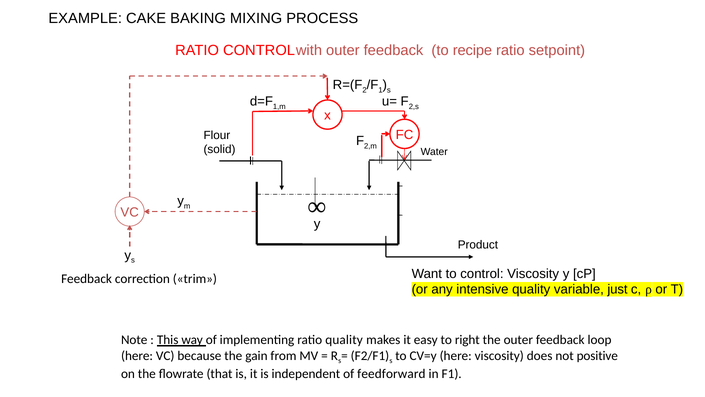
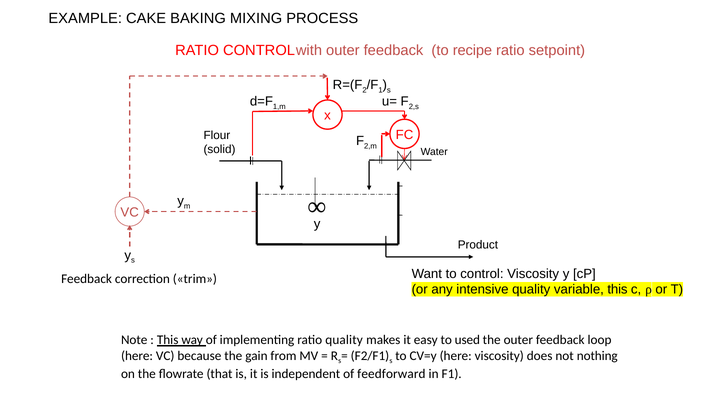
variable just: just -> this (618, 289)
right: right -> used (467, 340)
positive: positive -> nothing (597, 355)
